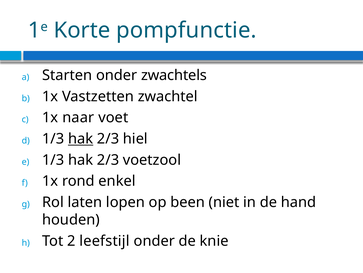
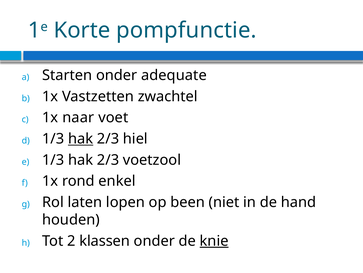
zwachtels: zwachtels -> adequate (174, 75)
leefstijl: leefstijl -> klassen (105, 240)
knie underline: none -> present (214, 240)
